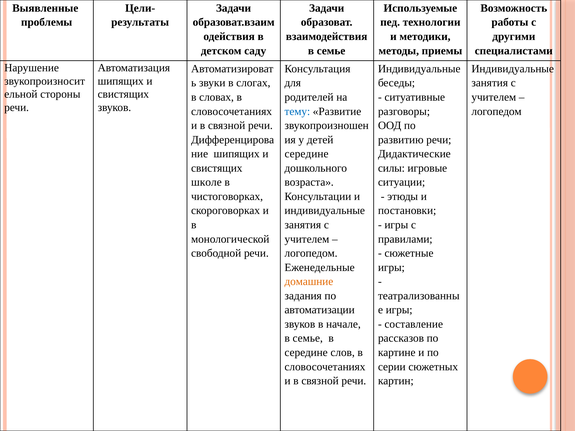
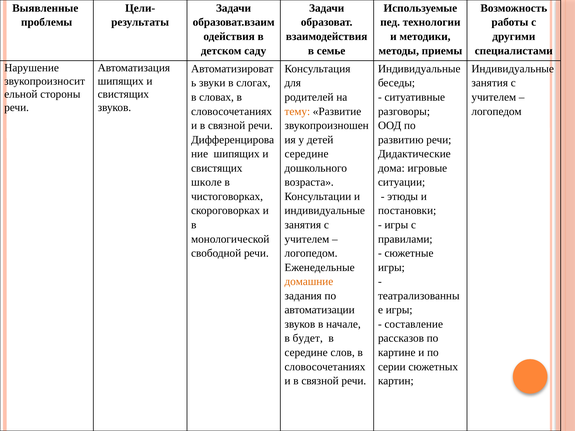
тему colour: blue -> orange (297, 111)
силы: силы -> дома (391, 168)
семье: семье -> будет (308, 339)
